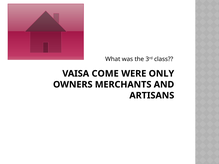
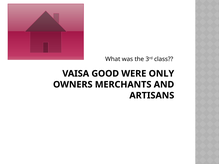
COME: COME -> GOOD (105, 74)
